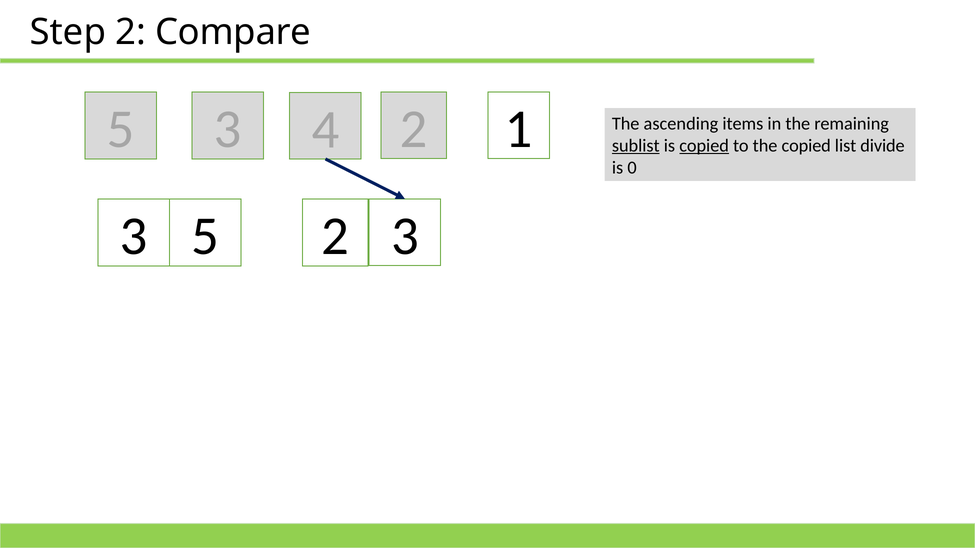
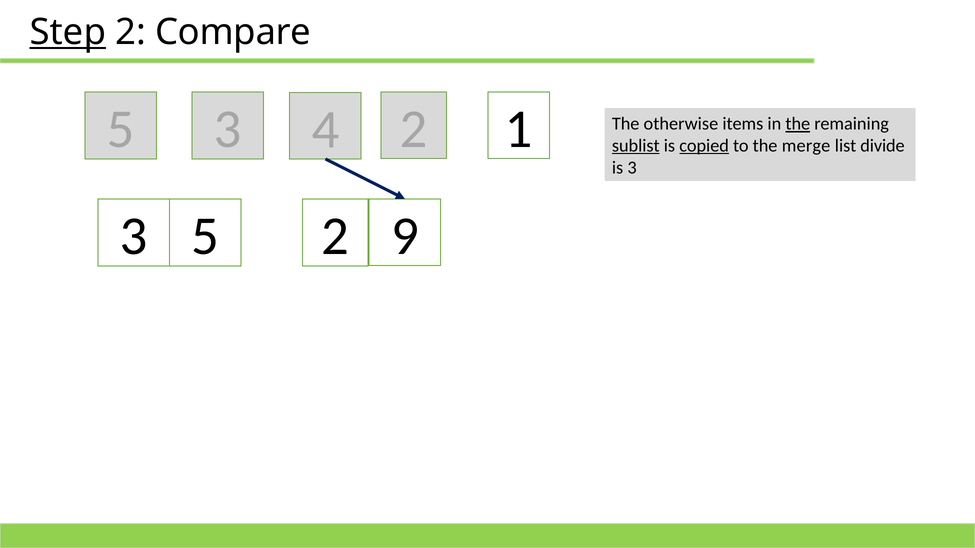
Step underline: none -> present (68, 32)
ascending: ascending -> otherwise (681, 124)
the underline: none -> present (798, 124)
the copied: copied -> merge (806, 146)
is 0: 0 -> 3 (632, 168)
2 3: 3 -> 9 (405, 236)
